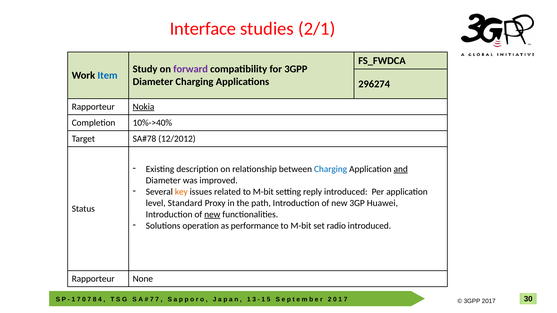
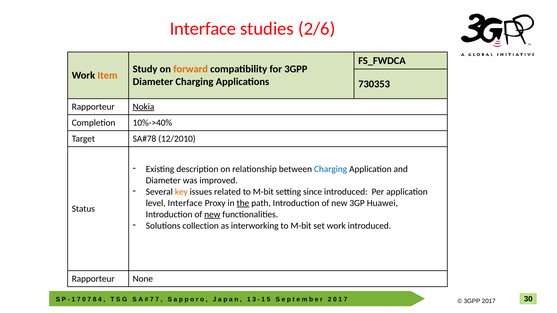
2/1: 2/1 -> 2/6 (317, 29)
forward colour: purple -> orange (191, 69)
Item colour: blue -> orange (107, 76)
296274: 296274 -> 730353 (374, 84)
12/2012: 12/2012 -> 12/2010 (177, 139)
and underline: present -> none (401, 169)
reply: reply -> since (313, 192)
level Standard: Standard -> Interface (185, 203)
the underline: none -> present (243, 203)
operation: operation -> collection (201, 226)
performance: performance -> interworking (255, 226)
set radio: radio -> work (336, 226)
